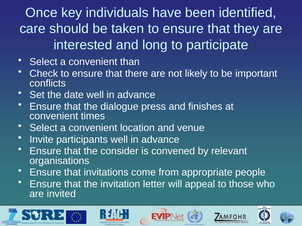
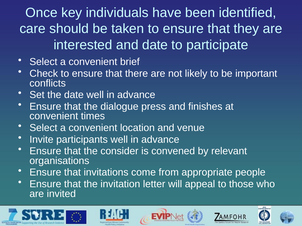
and long: long -> date (155, 45)
than: than -> brief (130, 62)
